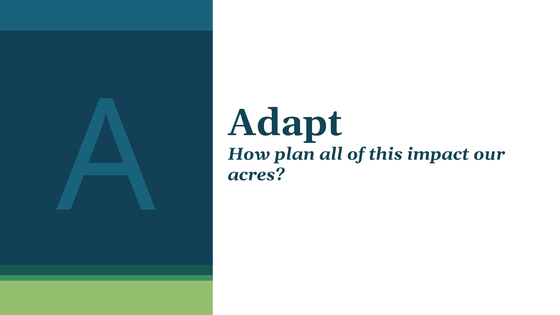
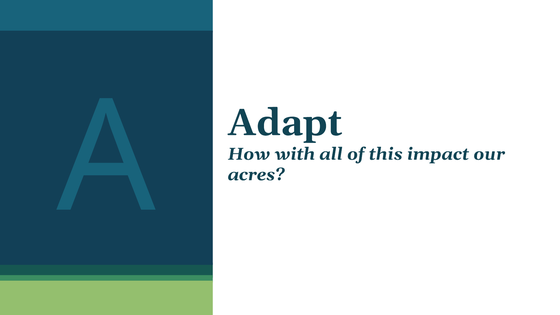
plan: plan -> with (295, 154)
